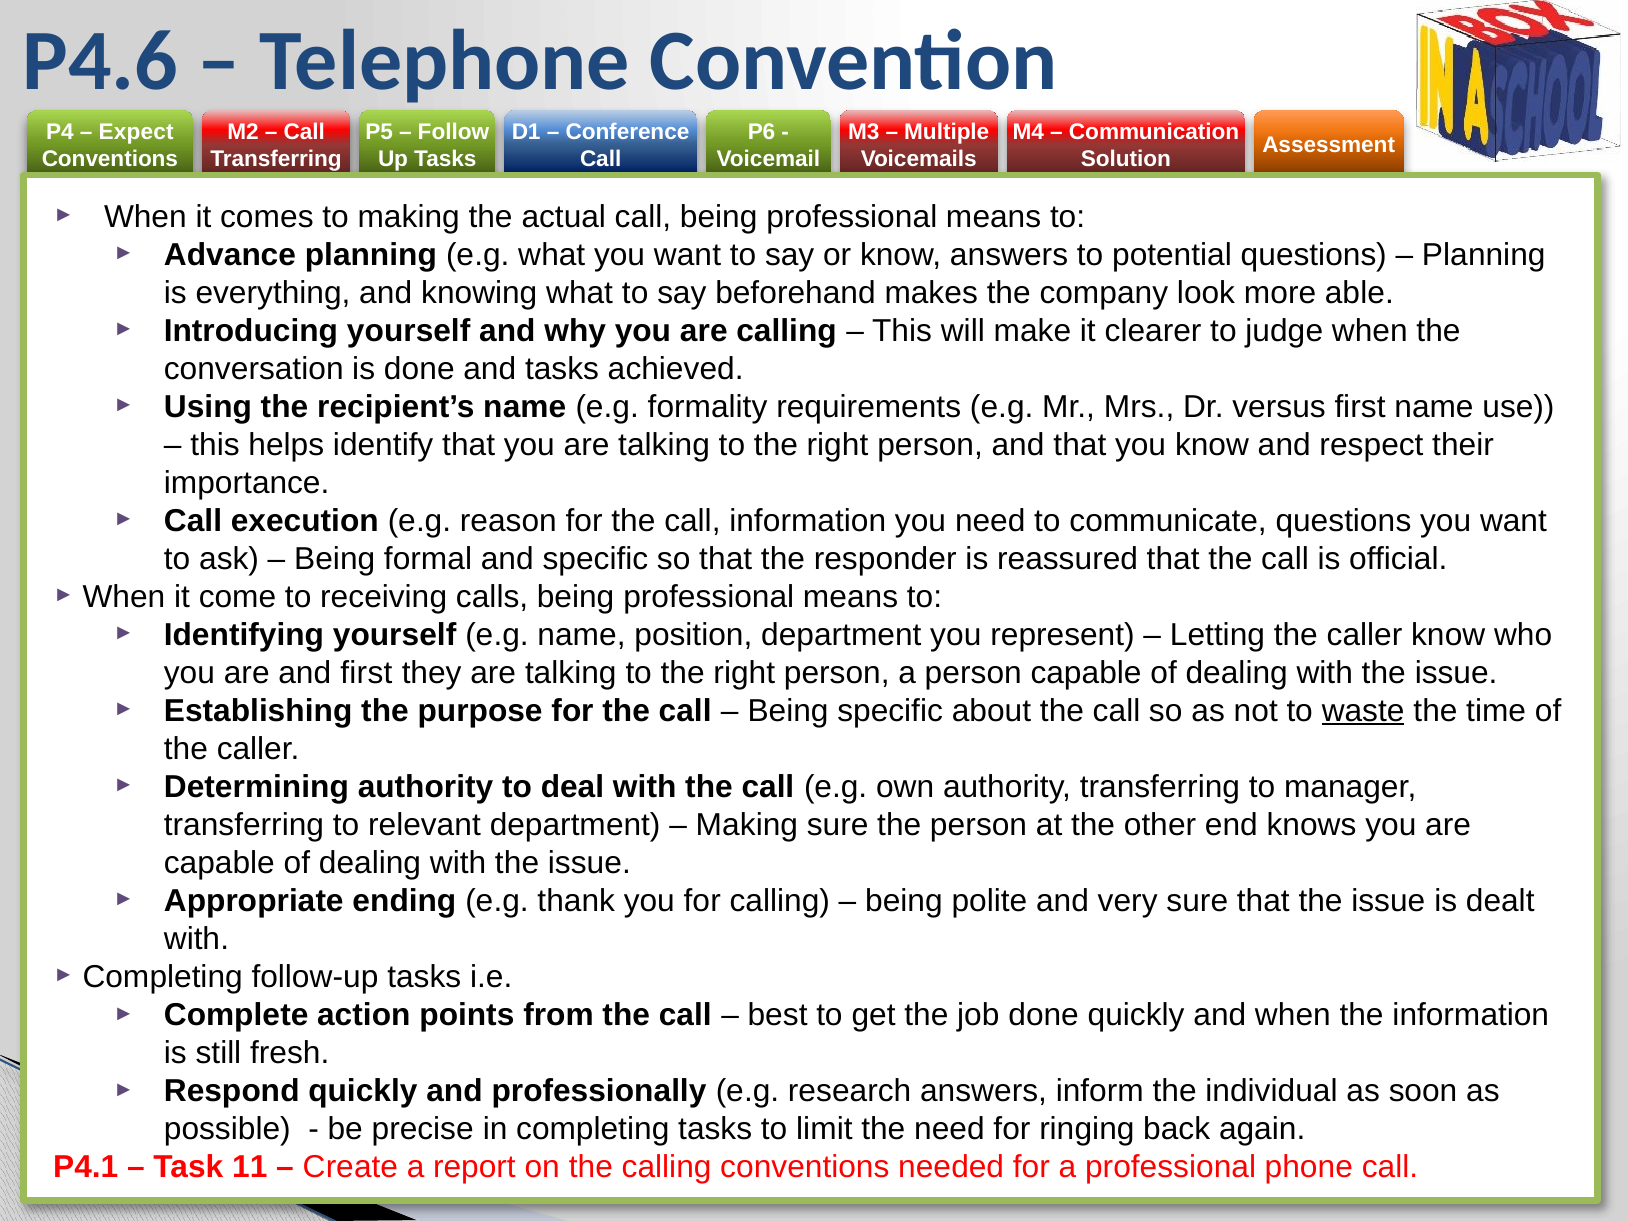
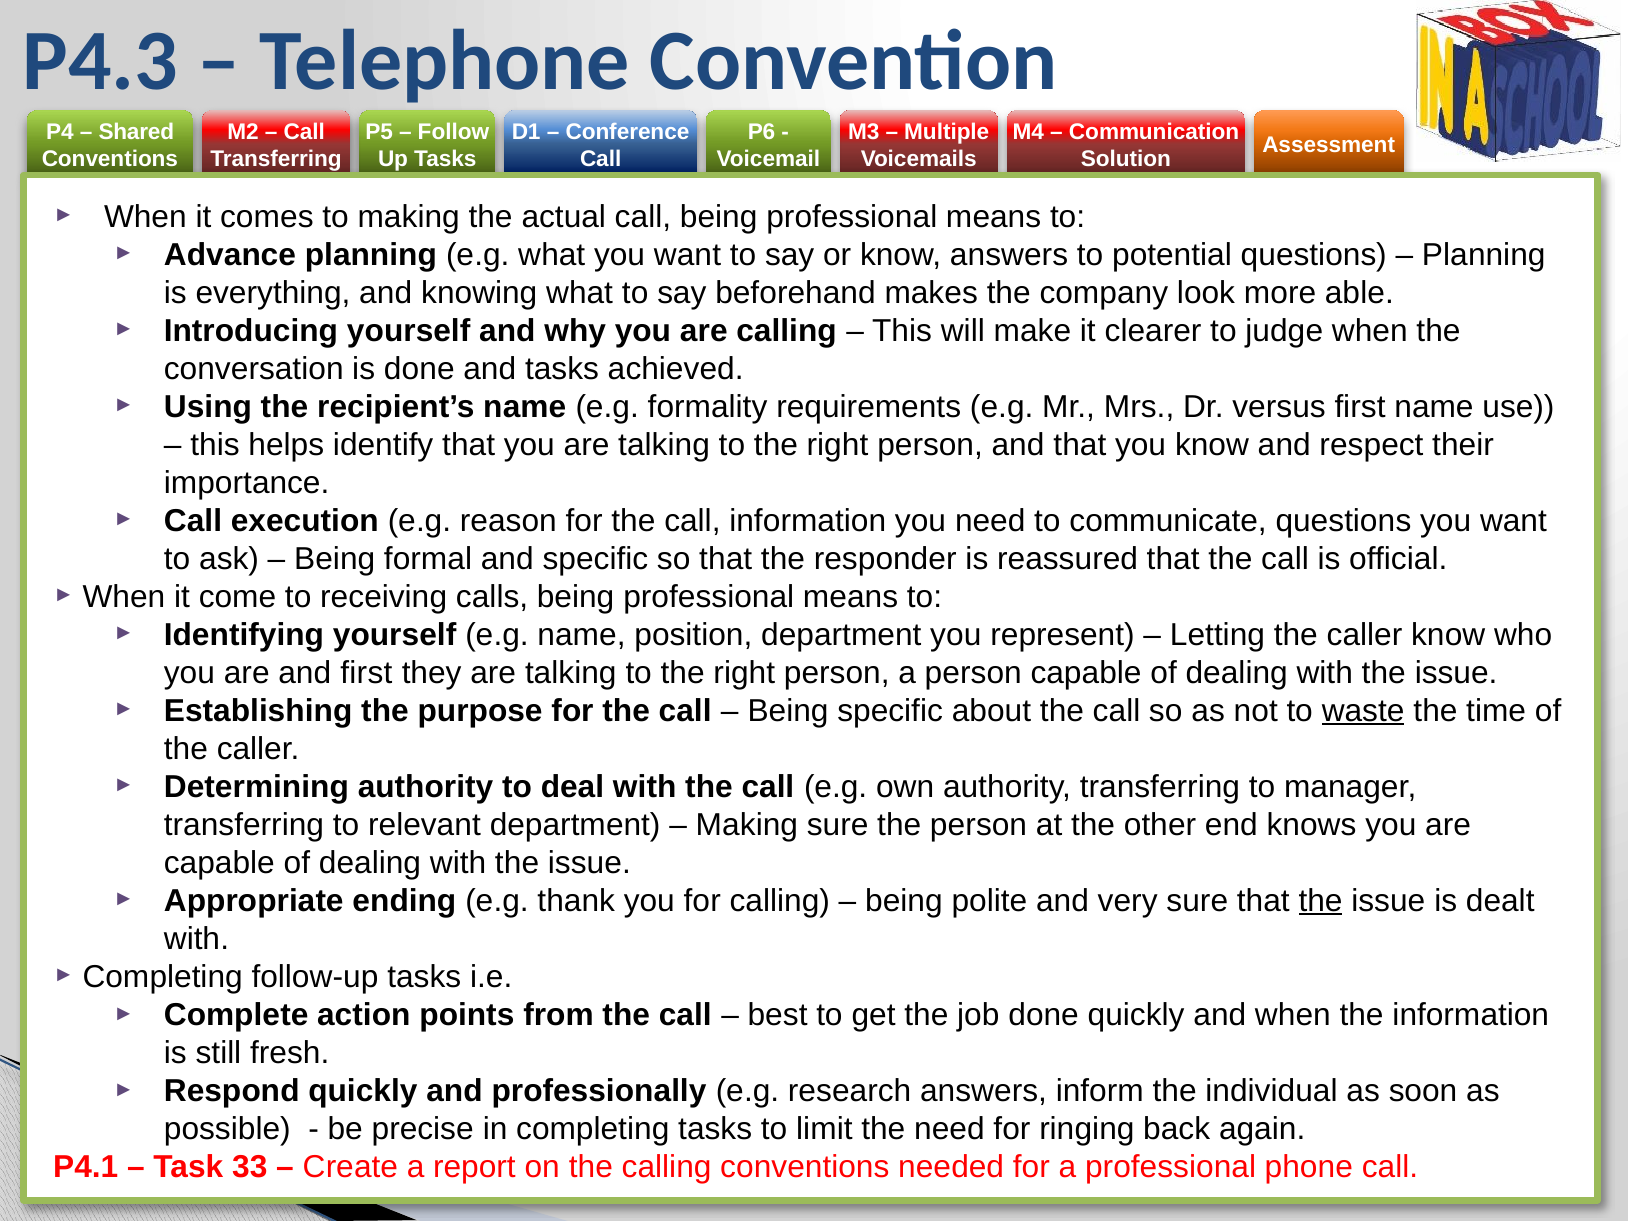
P4.6: P4.6 -> P4.3 (100, 61)
Expect: Expect -> Shared (136, 132)
the underline: none -> present (1321, 901)
11: 11 -> 33 (250, 1167)
